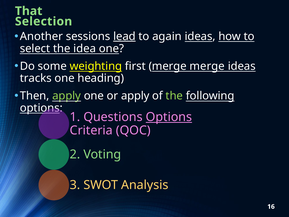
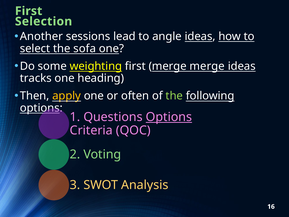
That: That -> First (29, 11)
lead underline: present -> none (124, 36)
again: again -> angle (167, 36)
idea: idea -> sofa (85, 48)
apply colour: light green -> yellow (67, 96)
or apply: apply -> often (135, 96)
